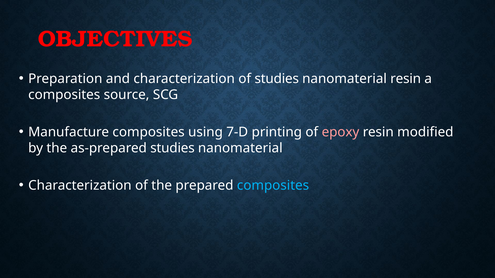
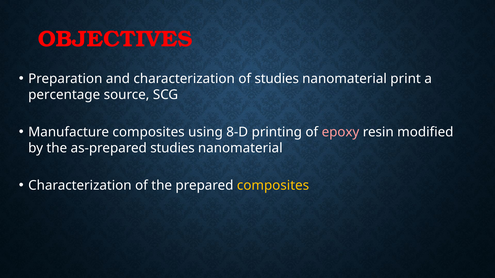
nanomaterial resin: resin -> print (406, 79)
composites: composites -> percentage (64, 95)
7-D: 7-D -> 8-D (237, 132)
composites colour: light blue -> yellow (273, 186)
